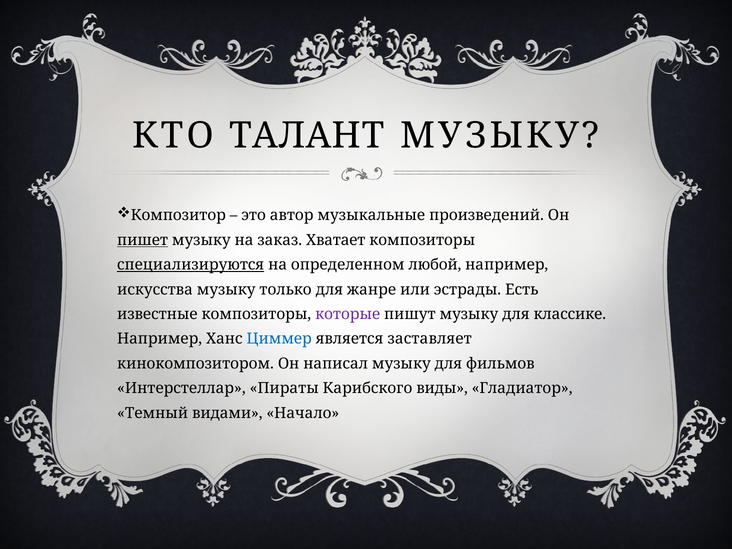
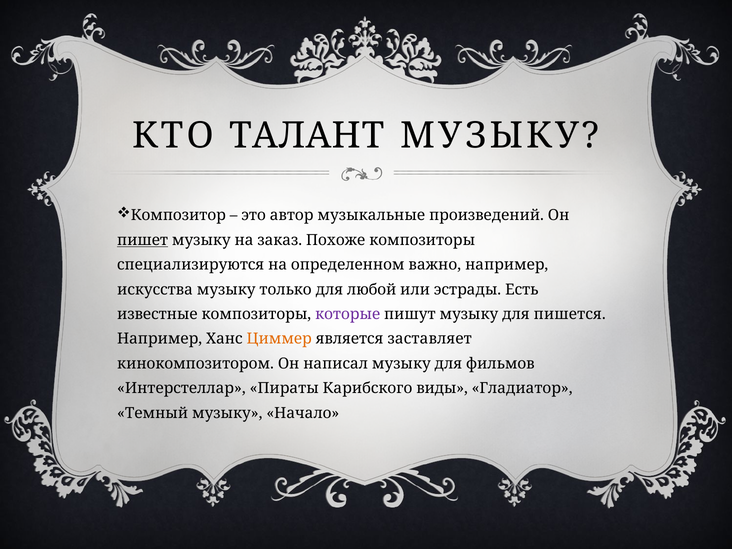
Хватает: Хватает -> Похоже (336, 240)
специализируются underline: present -> none (191, 265)
любой: любой -> важно (435, 265)
жанре: жанре -> любой (372, 290)
классике: классике -> пишется (570, 314)
Циммер colour: blue -> orange (279, 339)
Темный видами: видами -> музыку (227, 413)
